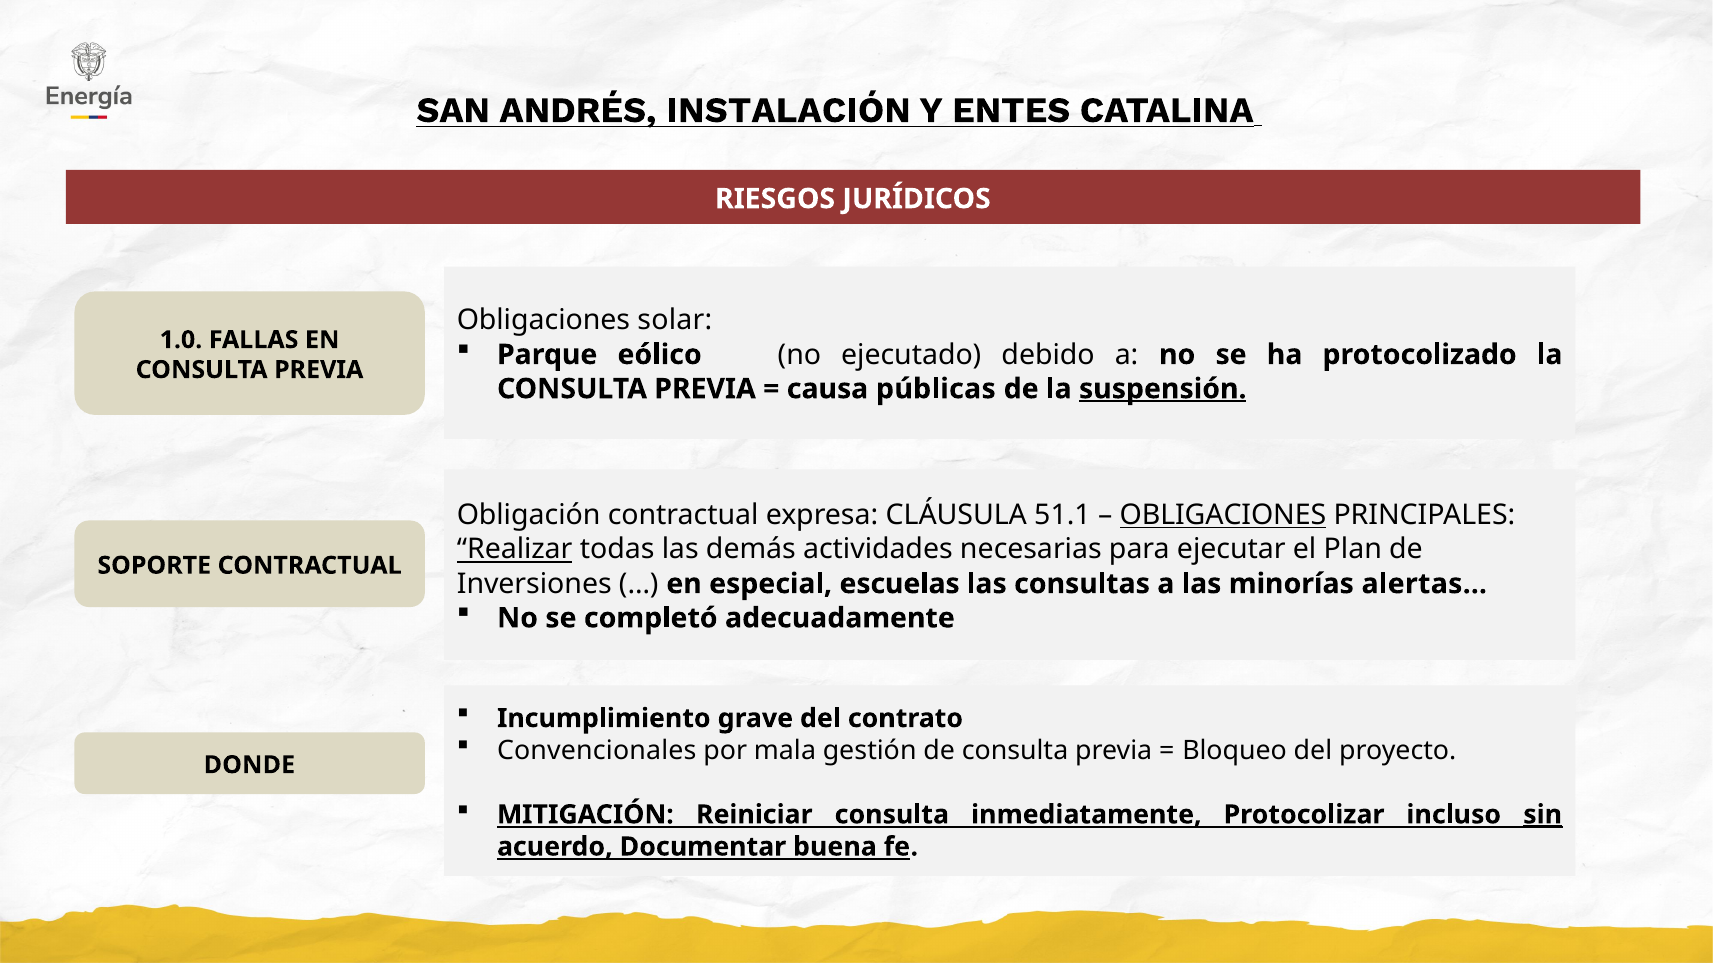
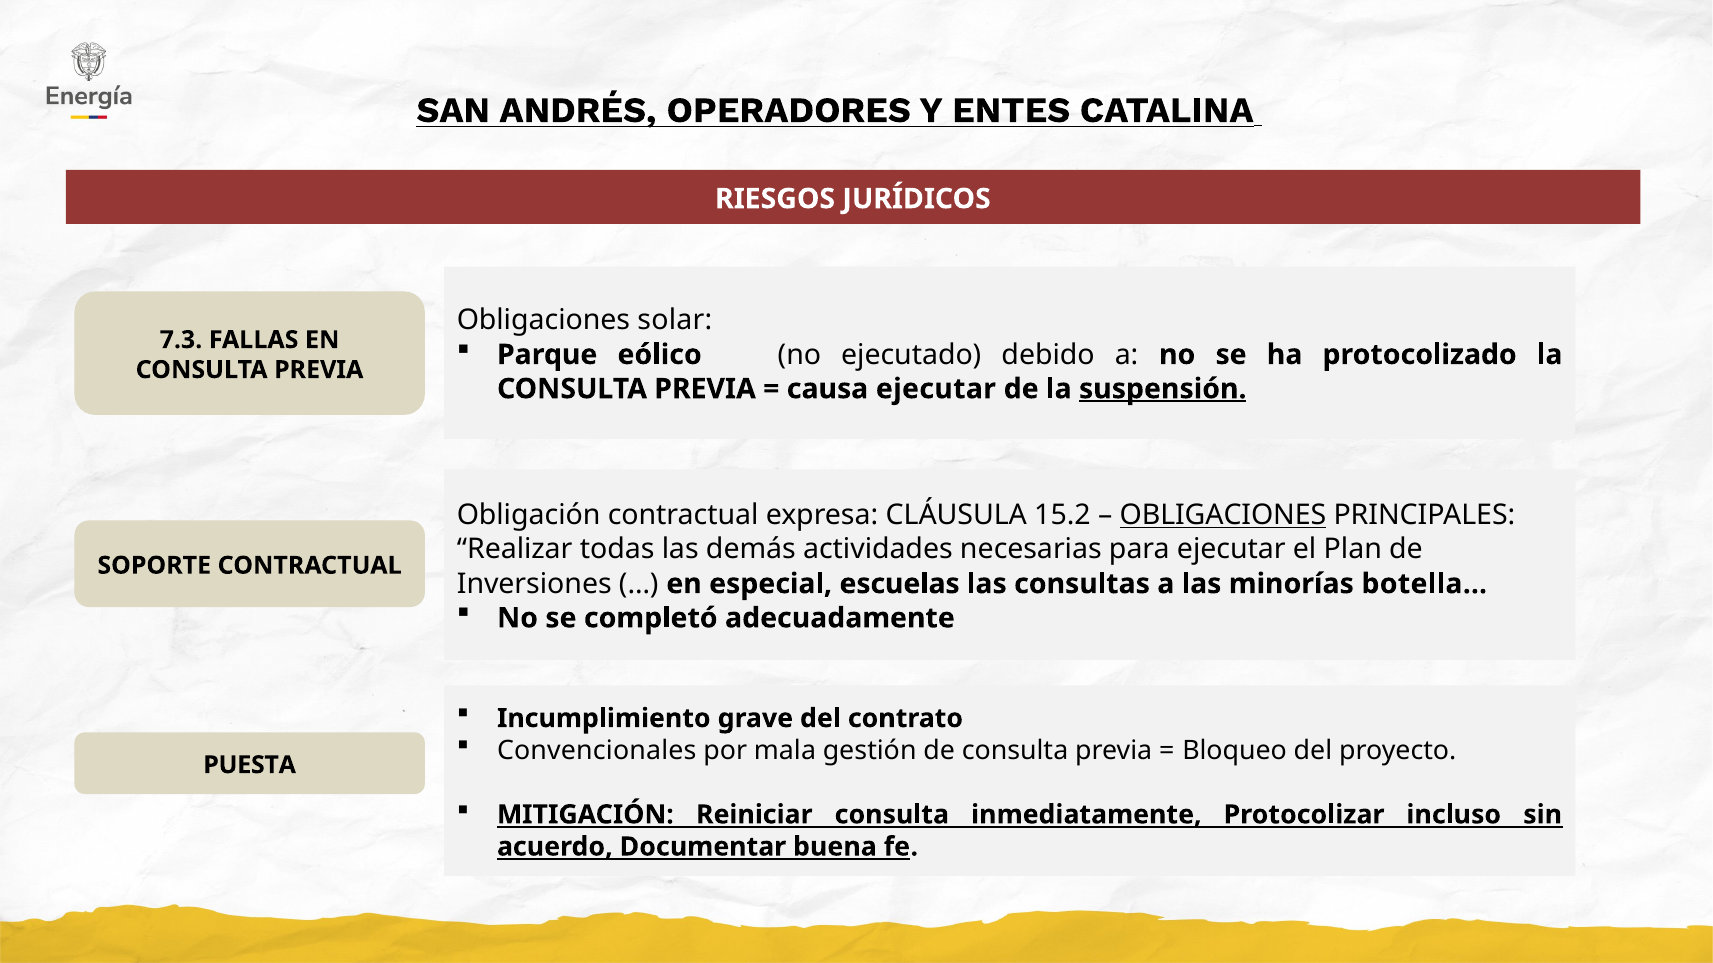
INSTALACIÓN: INSTALACIÓN -> OPERADORES (789, 110)
1.0: 1.0 -> 7.3 (181, 340)
causa públicas: públicas -> ejecutar (936, 389)
51.1: 51.1 -> 15.2 (1062, 516)
Realizar underline: present -> none (515, 550)
alertas…: alertas… -> botella… (1424, 584)
DONDE: DONDE -> PUESTA (250, 765)
sin underline: present -> none (1543, 815)
